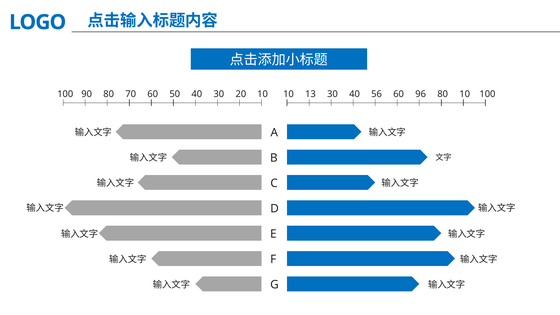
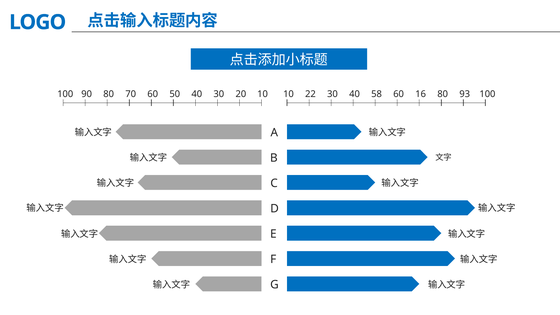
13: 13 -> 22 (310, 94)
56: 56 -> 58 (377, 94)
96: 96 -> 16 (421, 94)
80 10: 10 -> 93 (465, 94)
